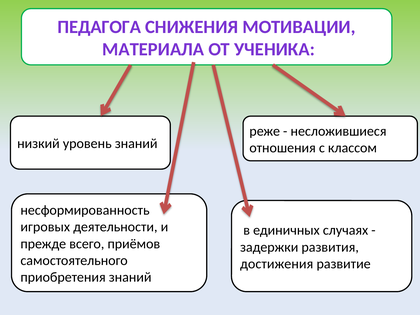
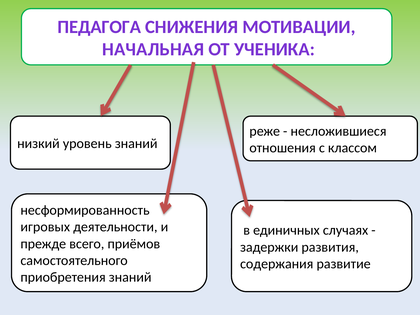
МАТЕРИАЛА: МАТЕРИАЛА -> НАЧАЛЬНАЯ (153, 49)
достижения: достижения -> содержания (277, 264)
